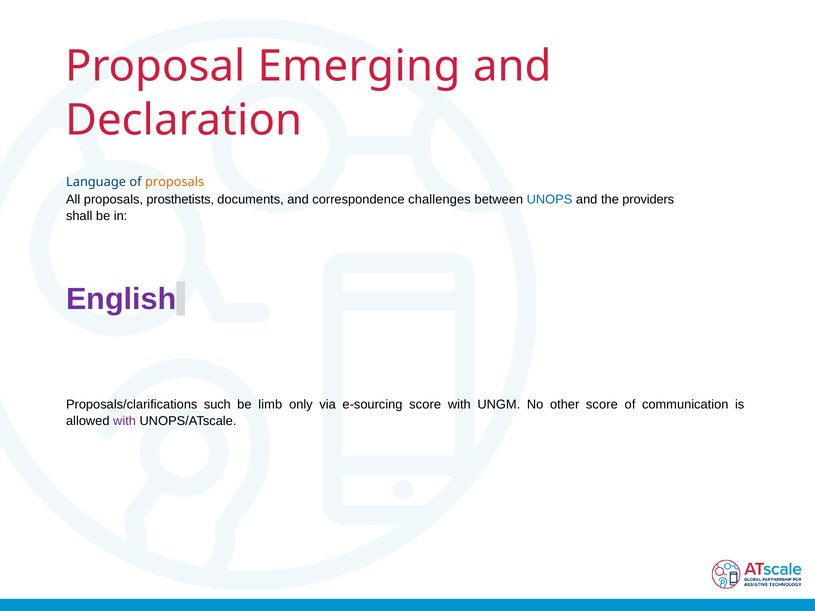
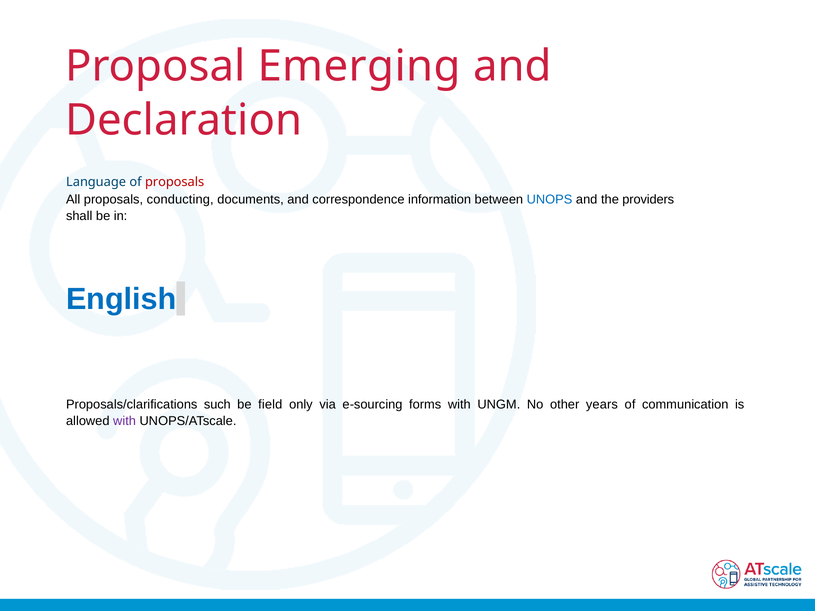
proposals colour: orange -> red (175, 182)
prosthetists: prosthetists -> conducting (180, 200)
challenges: challenges -> information (440, 200)
English colour: purple -> blue (121, 299)
limb: limb -> field (270, 405)
e-sourcing score: score -> forms (425, 405)
other score: score -> years (602, 405)
